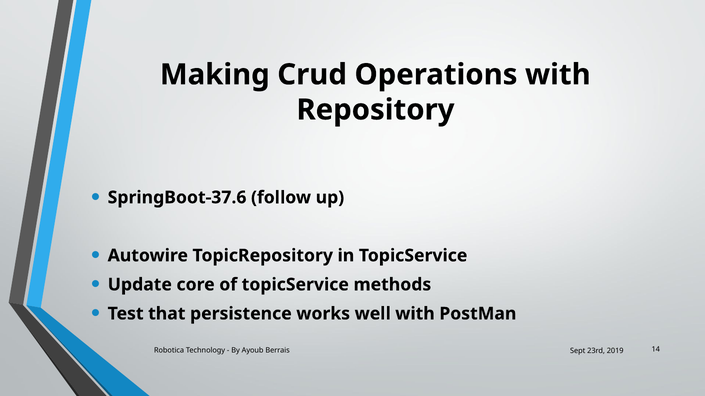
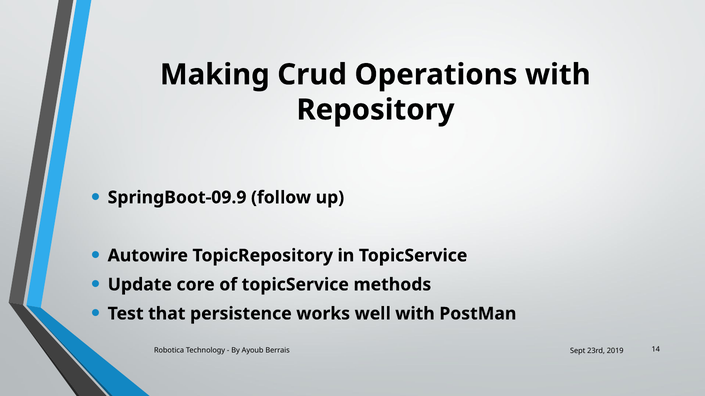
SpringBoot-37.6: SpringBoot-37.6 -> SpringBoot-09.9 (177, 198)
